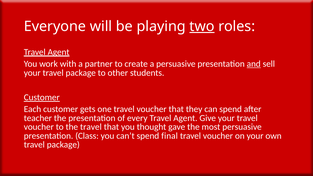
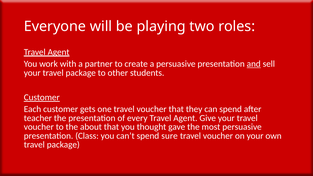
two underline: present -> none (202, 26)
the travel: travel -> about (91, 127)
final: final -> sure (170, 136)
